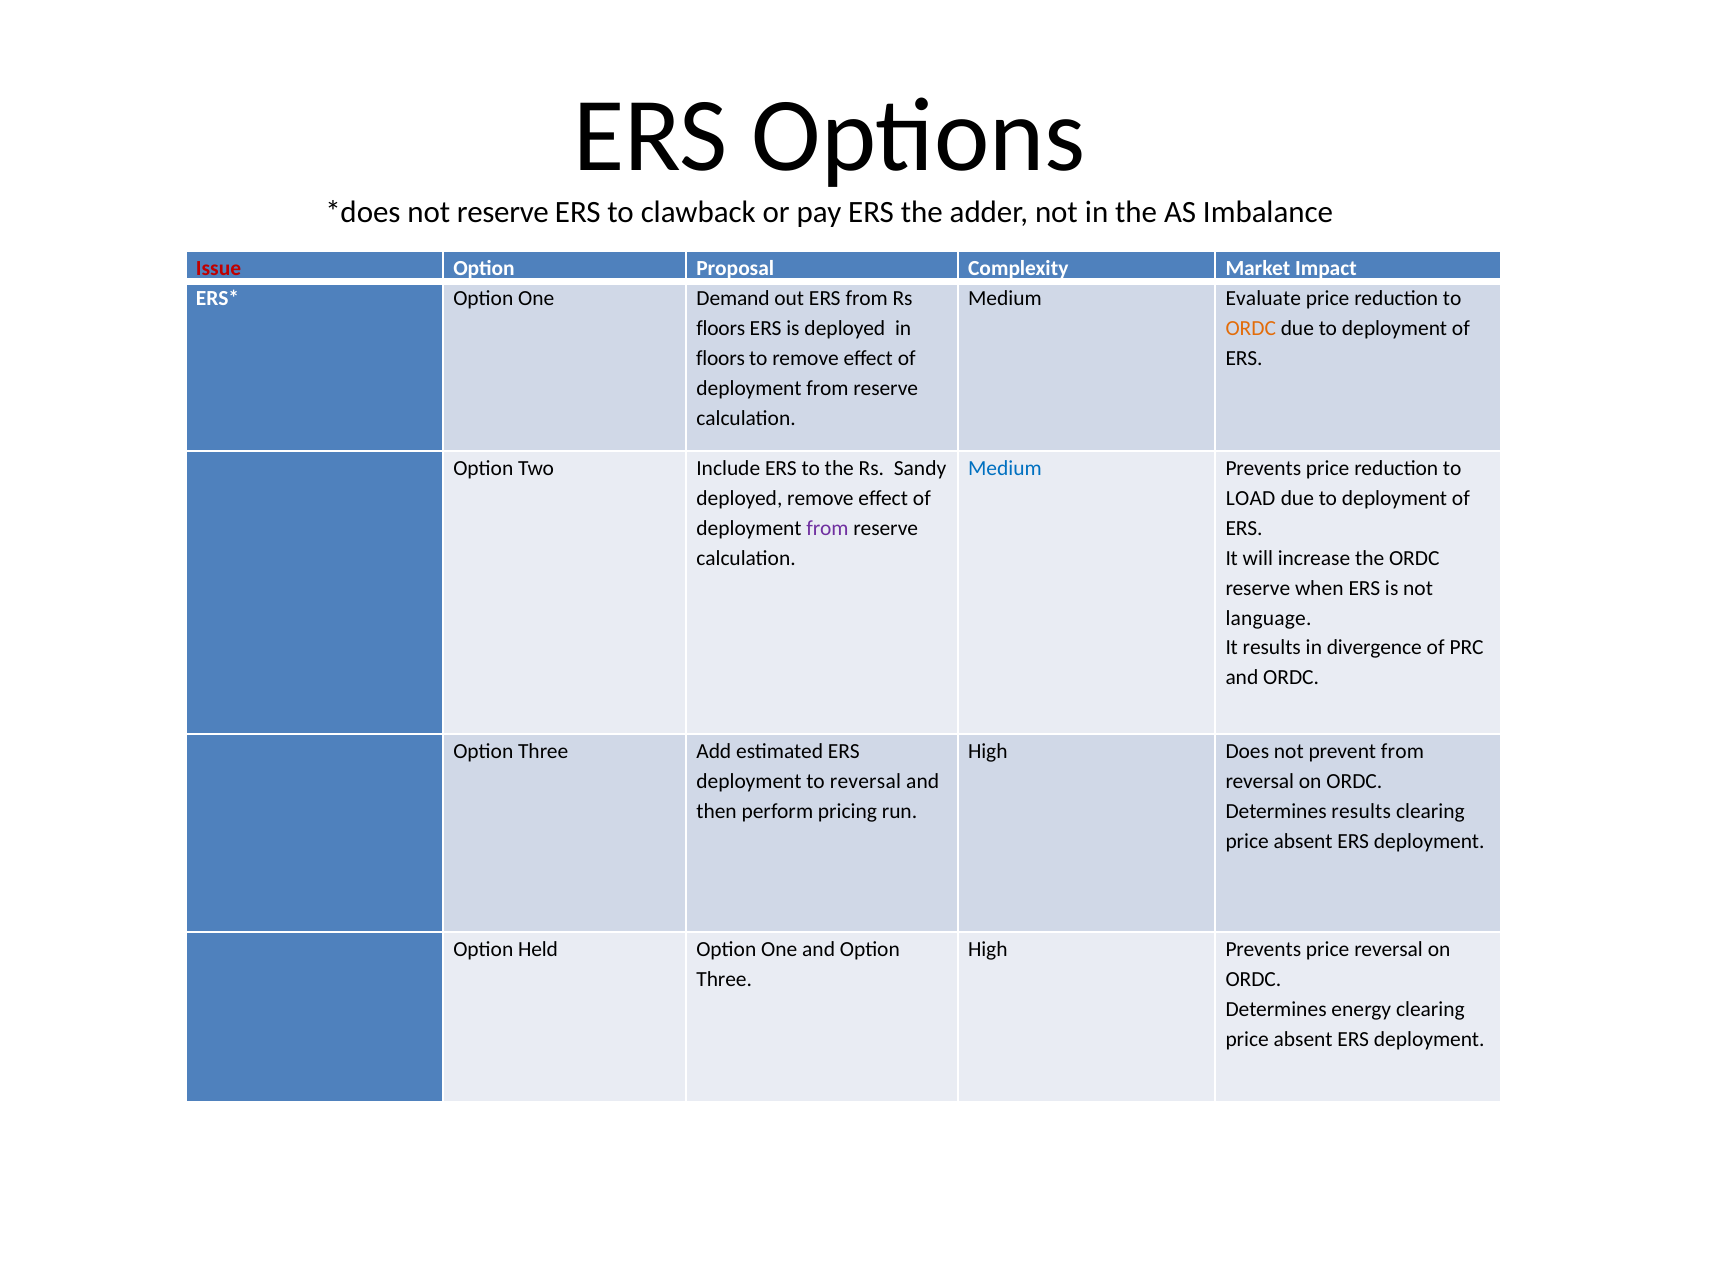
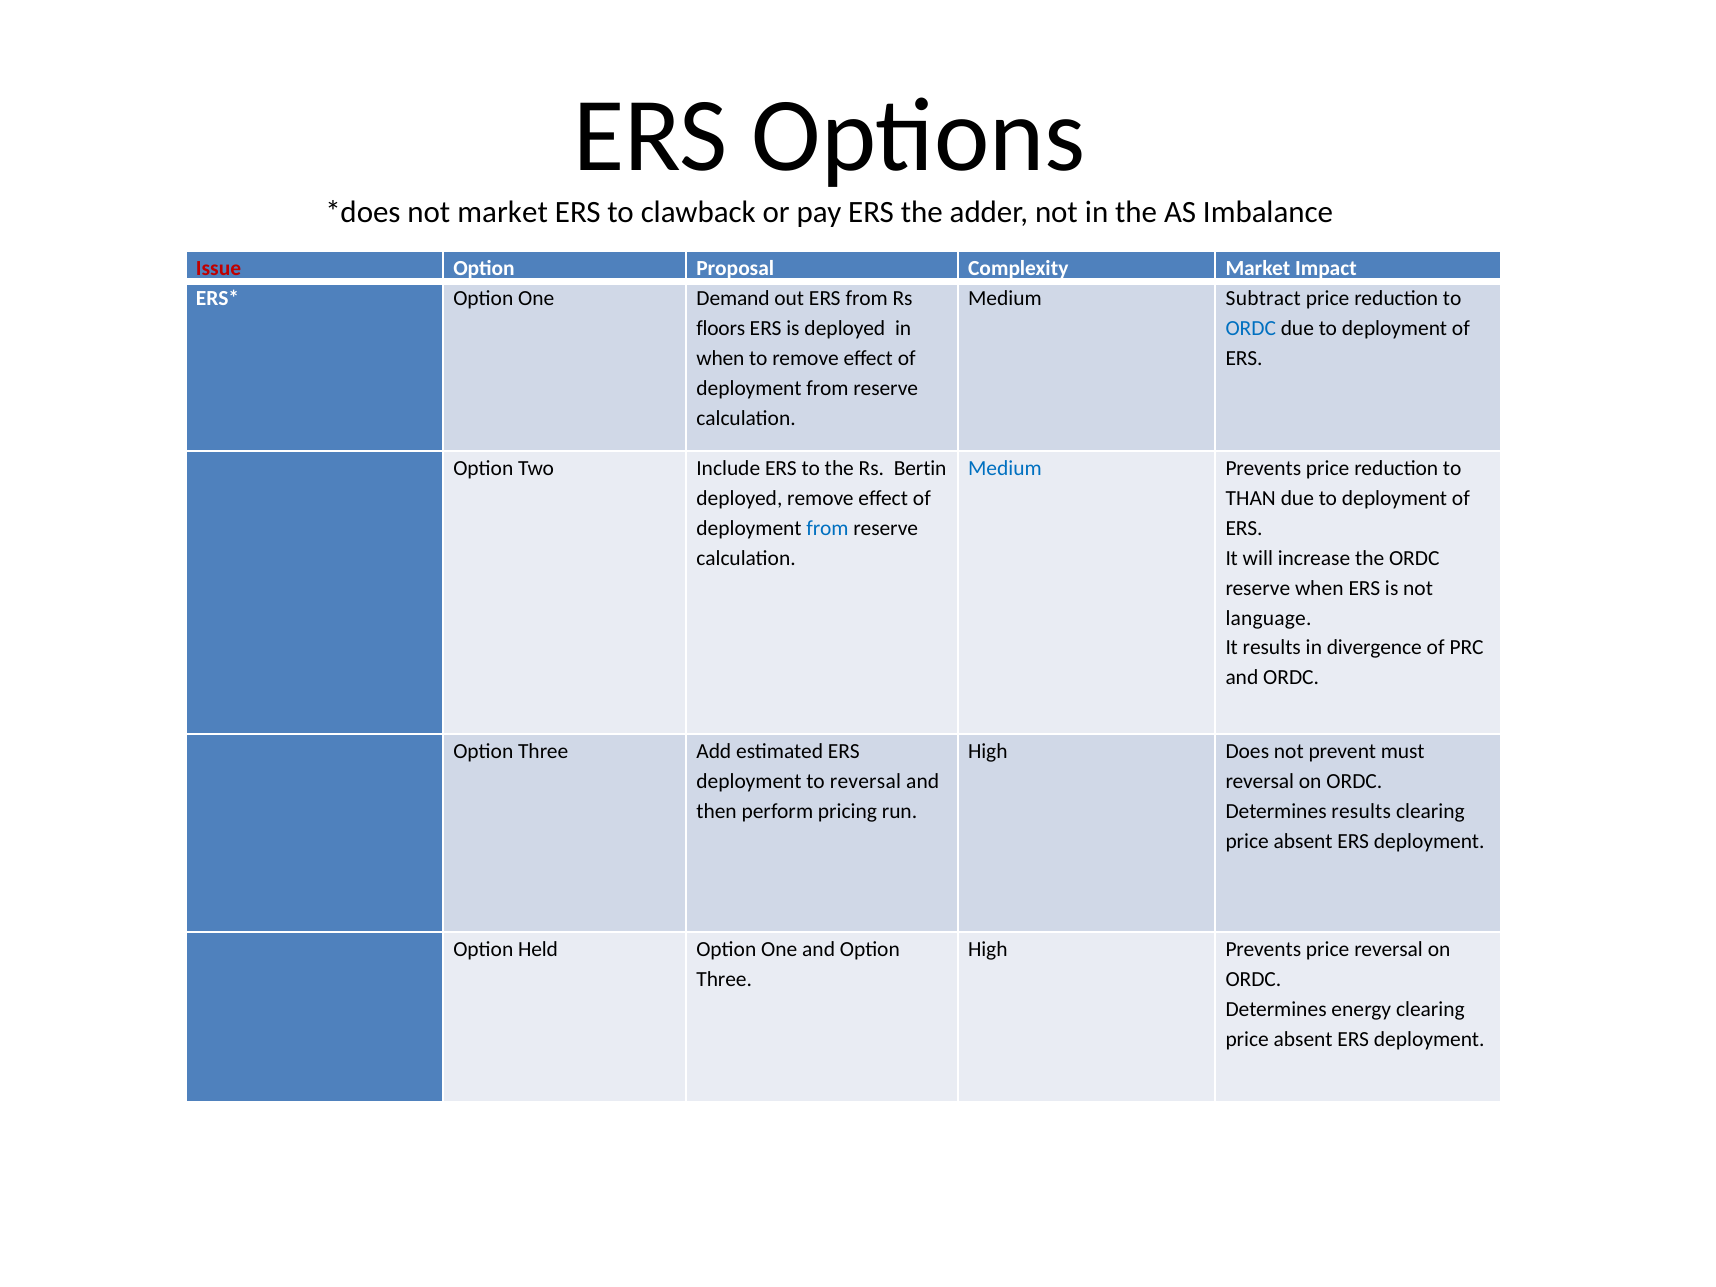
not reserve: reserve -> market (503, 212)
Evaluate: Evaluate -> Subtract (1263, 298)
ORDC colour: orange -> blue (1251, 328)
floors: floors -> when (720, 358)
Sandy: Sandy -> Bertin (920, 468)
LOAD: LOAD -> THAN (1251, 498)
from colour: purple -> blue (827, 528)
prevent from: from -> must (1403, 751)
